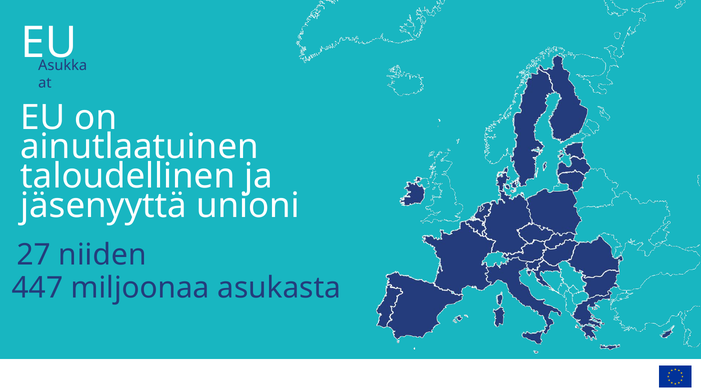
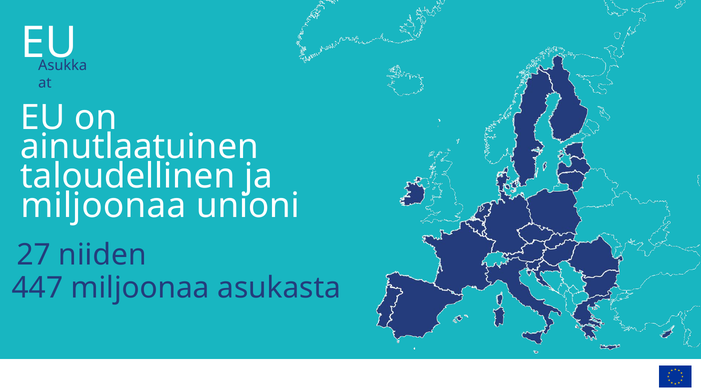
jäsenyyttä: jäsenyyttä -> miljoonaa (104, 205)
